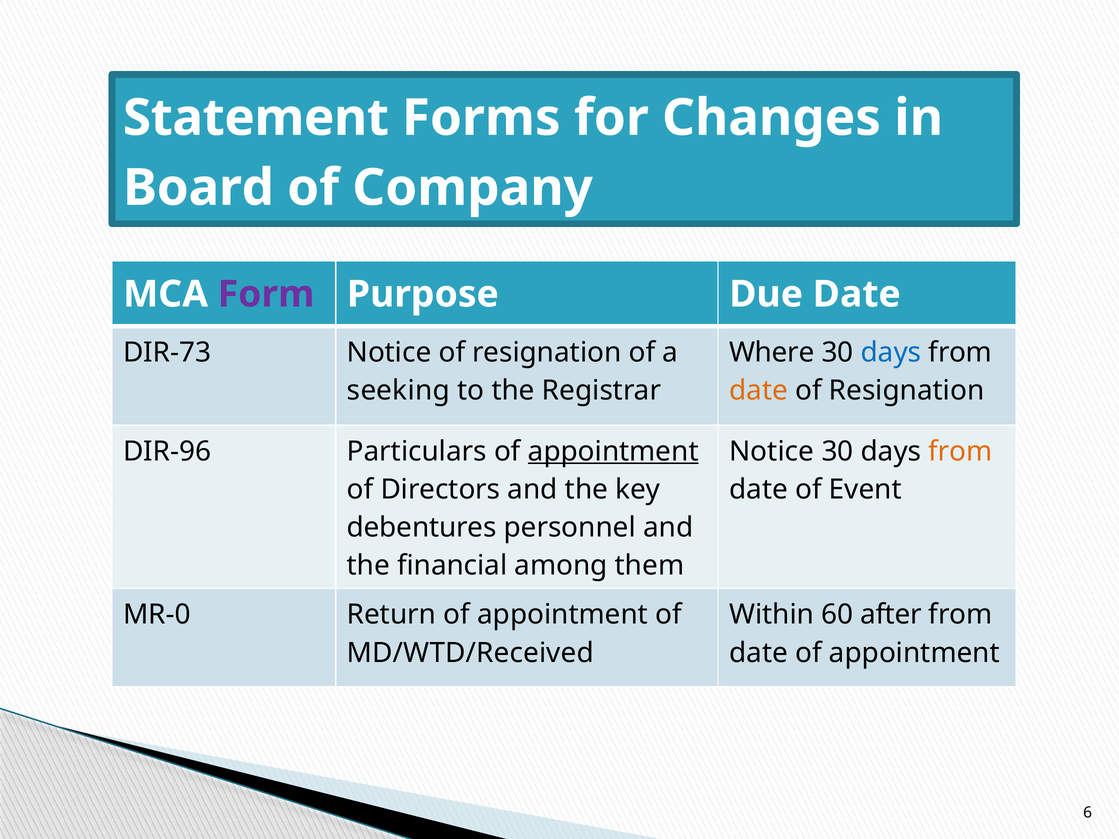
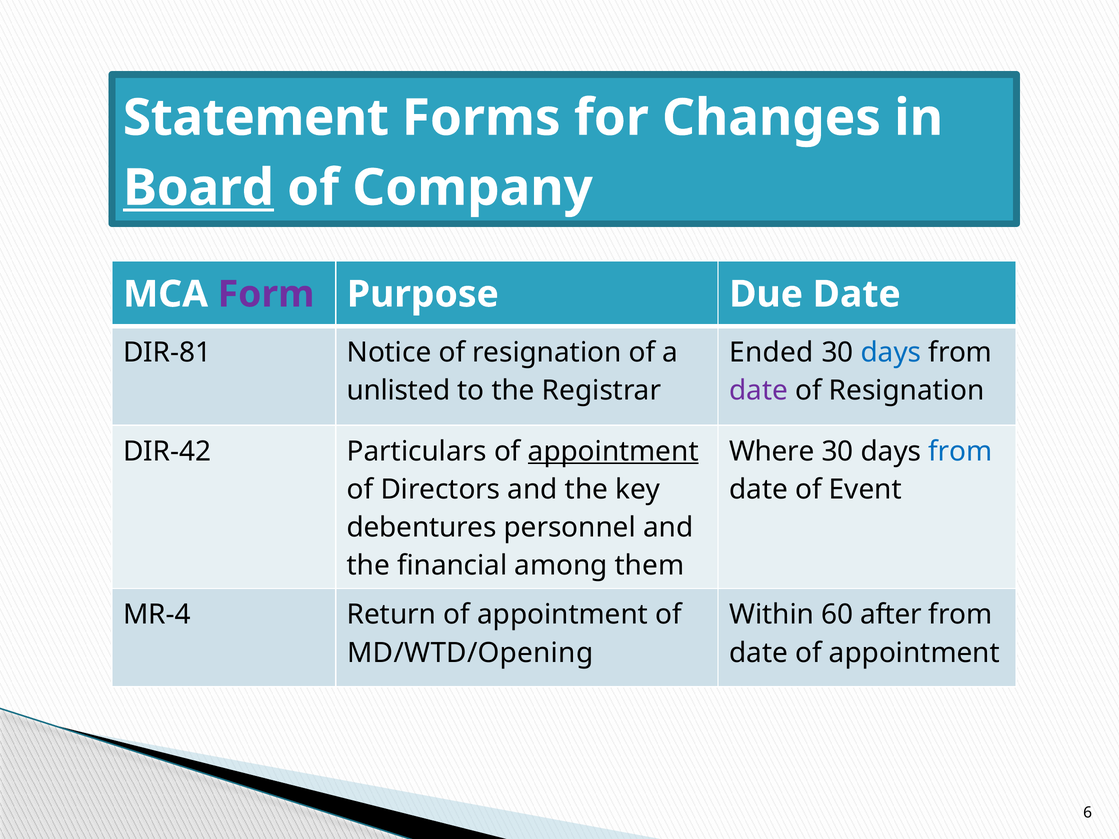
Board underline: none -> present (198, 188)
DIR-73: DIR-73 -> DIR-81 (167, 353)
Where: Where -> Ended (772, 353)
seeking: seeking -> unlisted (399, 391)
date colour: orange -> purple (759, 391)
DIR-96: DIR-96 -> DIR-42 (167, 451)
Notice: Notice -> Where (772, 451)
from colour: orange -> blue (960, 451)
MR-0: MR-0 -> MR-4 (157, 615)
MD/WTD/Received: MD/WTD/Received -> MD/WTD/Opening (470, 653)
